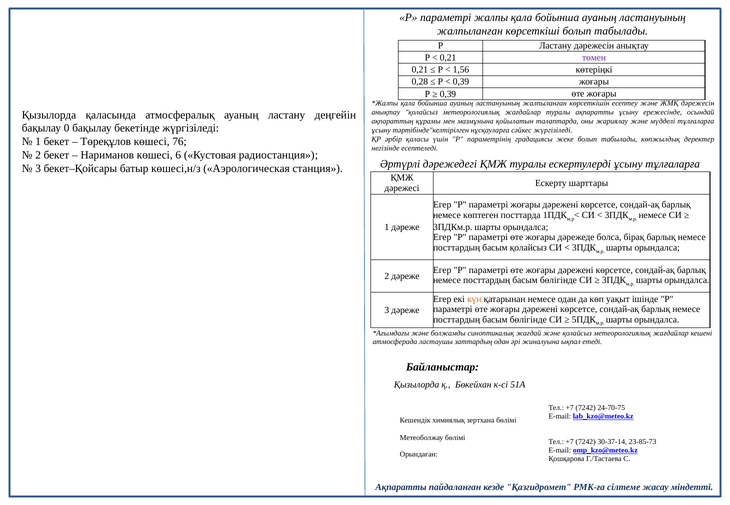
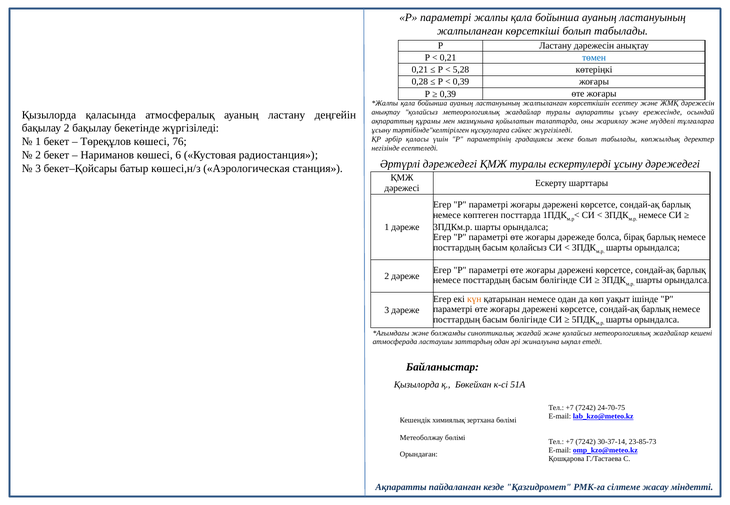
төмен colour: purple -> blue (594, 58)
1,56: 1,56 -> 5,28 (461, 70)
бақылау 0: 0 -> 2 (67, 128)
ұсыну тұлғаларға: тұлғаларға -> дәрежедегі (673, 164)
